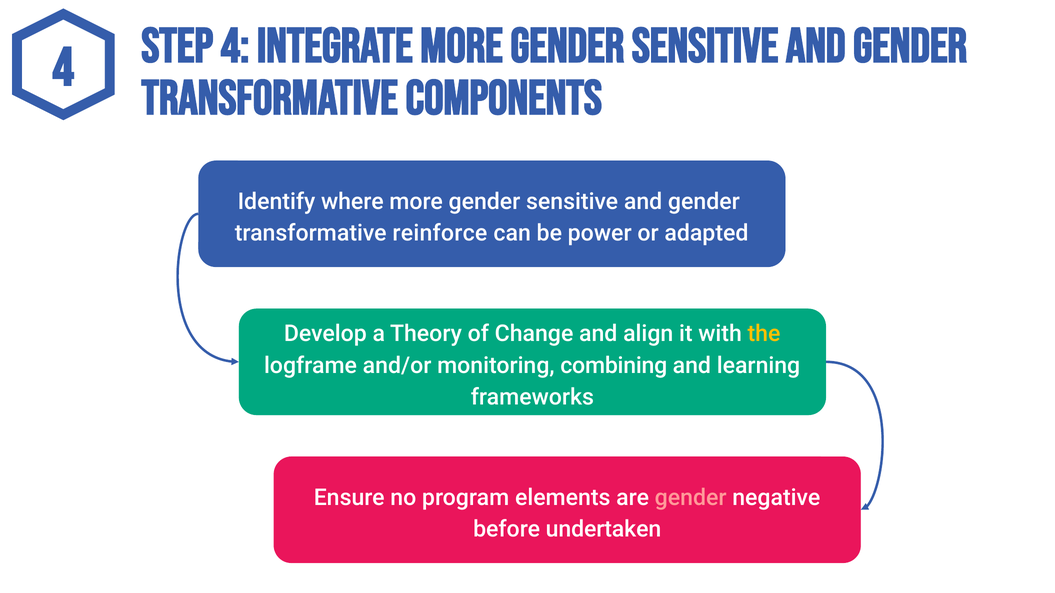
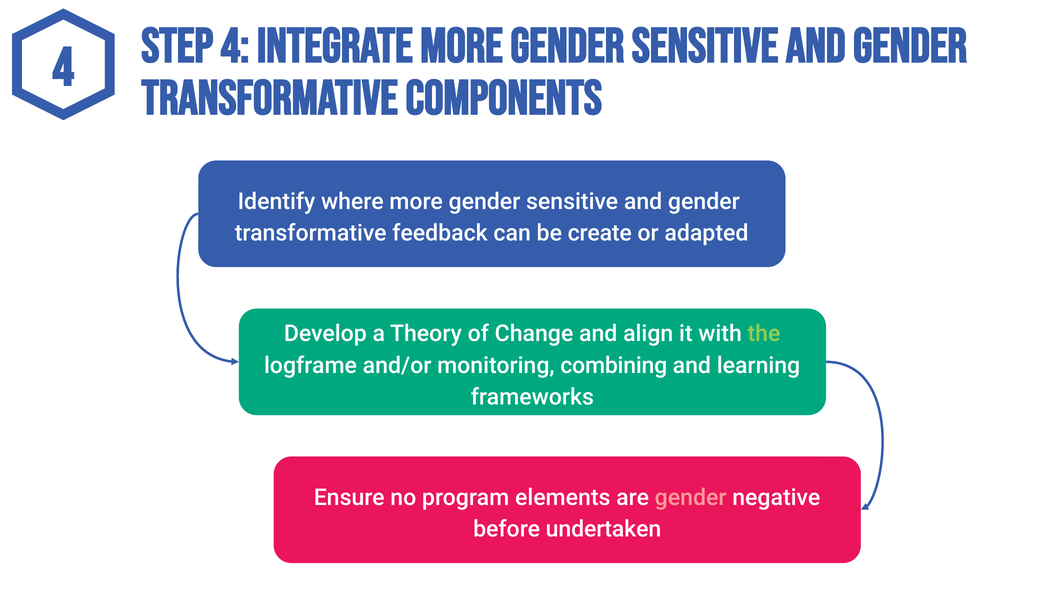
reinforce: reinforce -> feedback (440, 234)
power: power -> create (600, 234)
the colour: yellow -> light green (764, 334)
